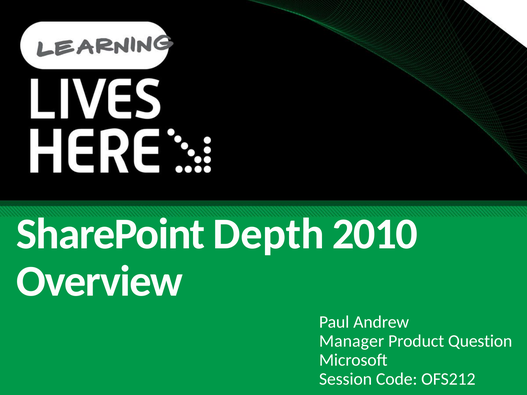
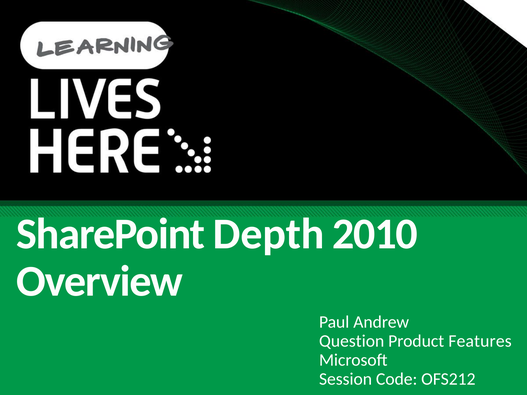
Manager: Manager -> Question (352, 341)
Question: Question -> Features (480, 341)
